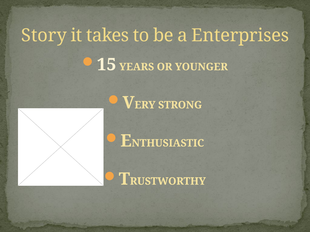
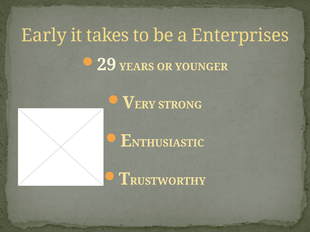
Story: Story -> Early (44, 35)
15: 15 -> 29 (106, 65)
